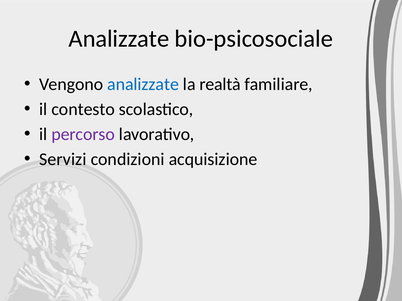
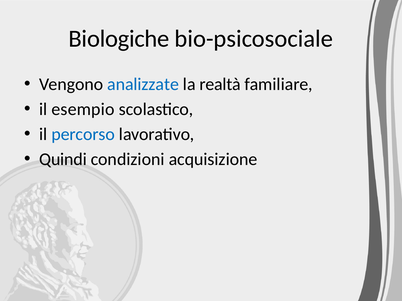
Analizzate: Analizzate -> Biologiche (119, 39)
contesto: contesto -> esempio (83, 109)
percorso colour: purple -> blue (83, 134)
Servizi: Servizi -> Quindi (63, 159)
